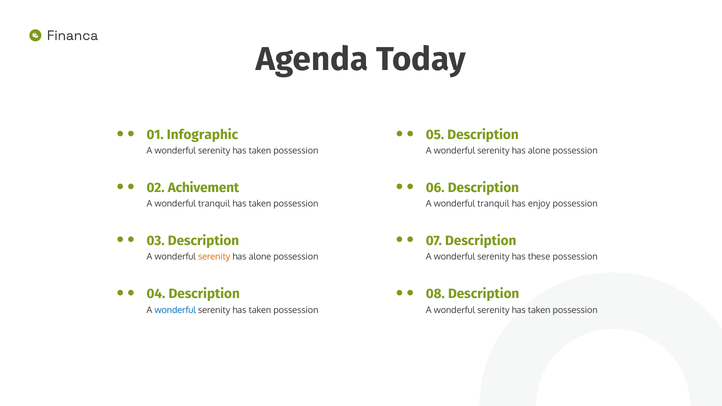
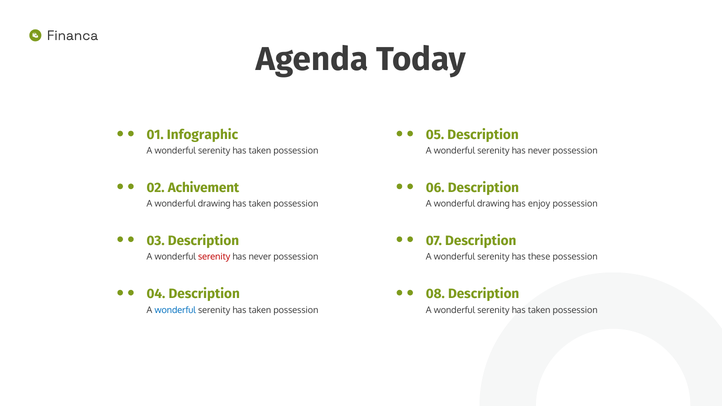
alone: alone -> never (539, 151)
tranquil: tranquil -> drawing (214, 204)
tranquil: tranquil -> drawing (493, 204)
serenity colour: orange -> red (214, 257)
alone: alone -> never (260, 257)
